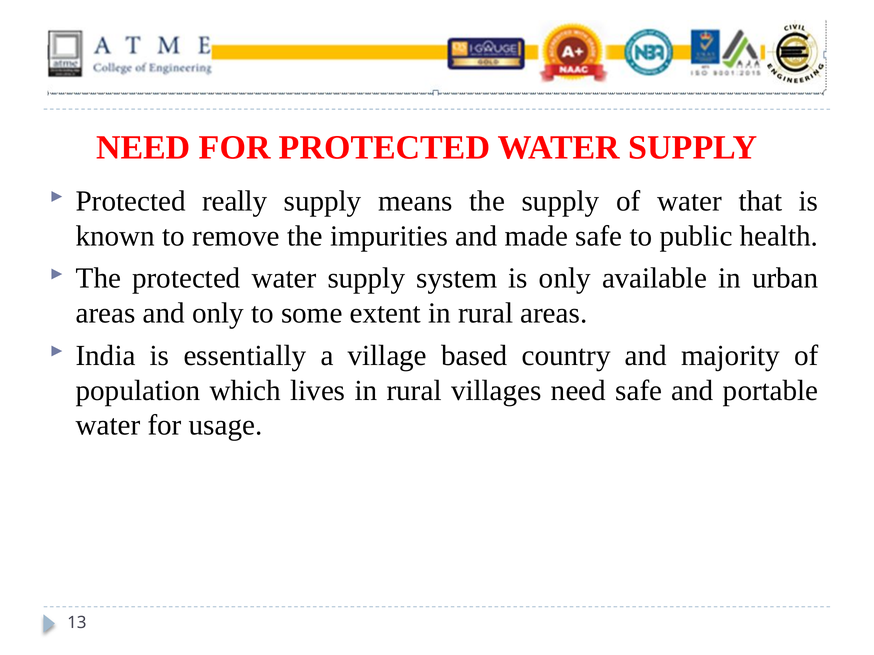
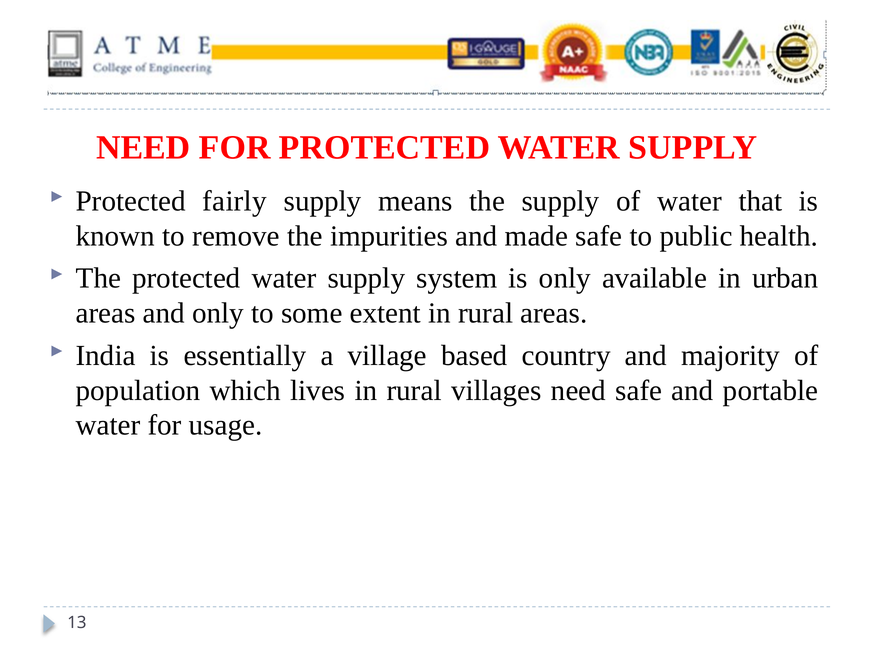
really: really -> fairly (235, 201)
